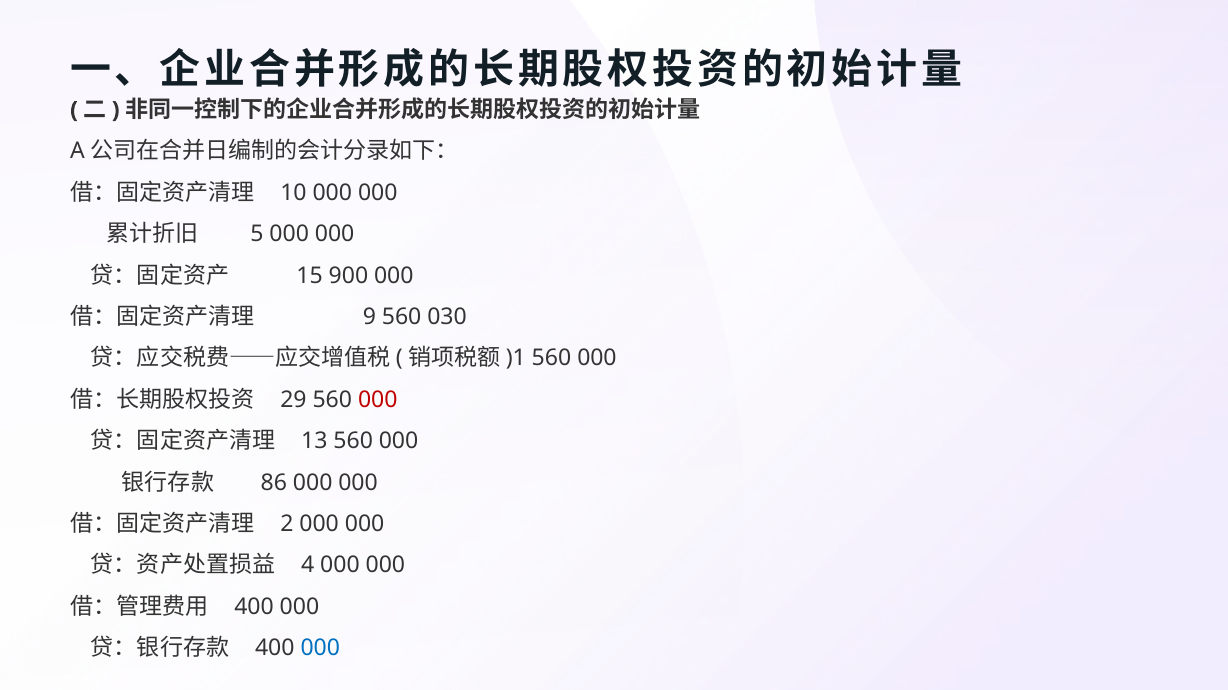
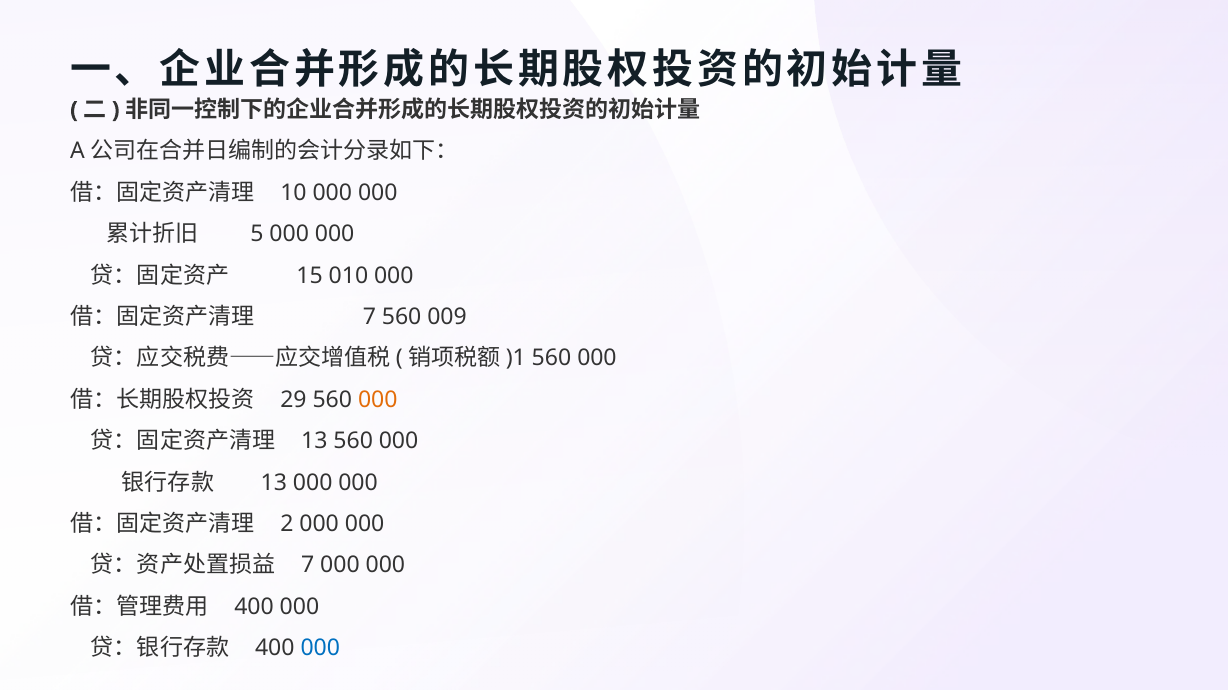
900: 900 -> 010 (348, 276)
9: 9 -> 7 (369, 317)
030: 030 -> 009 (447, 317)
000 colour: red -> orange (378, 400)
86: 86 -> 13 (274, 483)
4: 4 -> 7 (308, 566)
